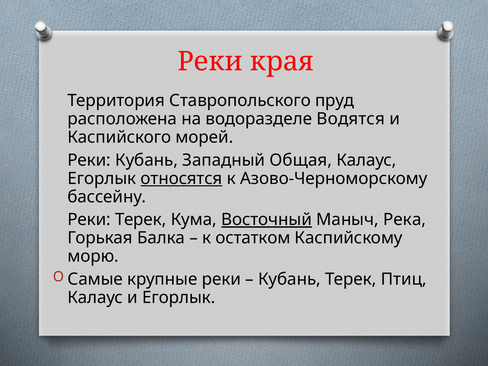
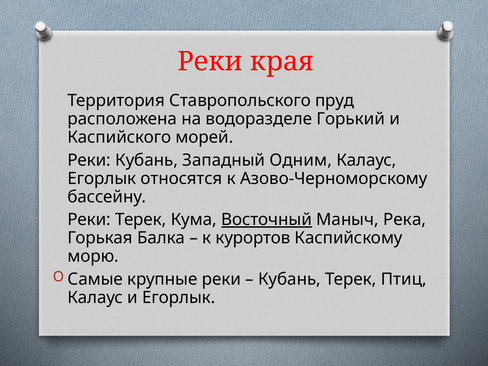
Водятся: Водятся -> Горький (351, 119)
Общая: Общая -> Одним (301, 160)
относятся underline: present -> none (182, 179)
остатком: остатком -> курортов (253, 238)
